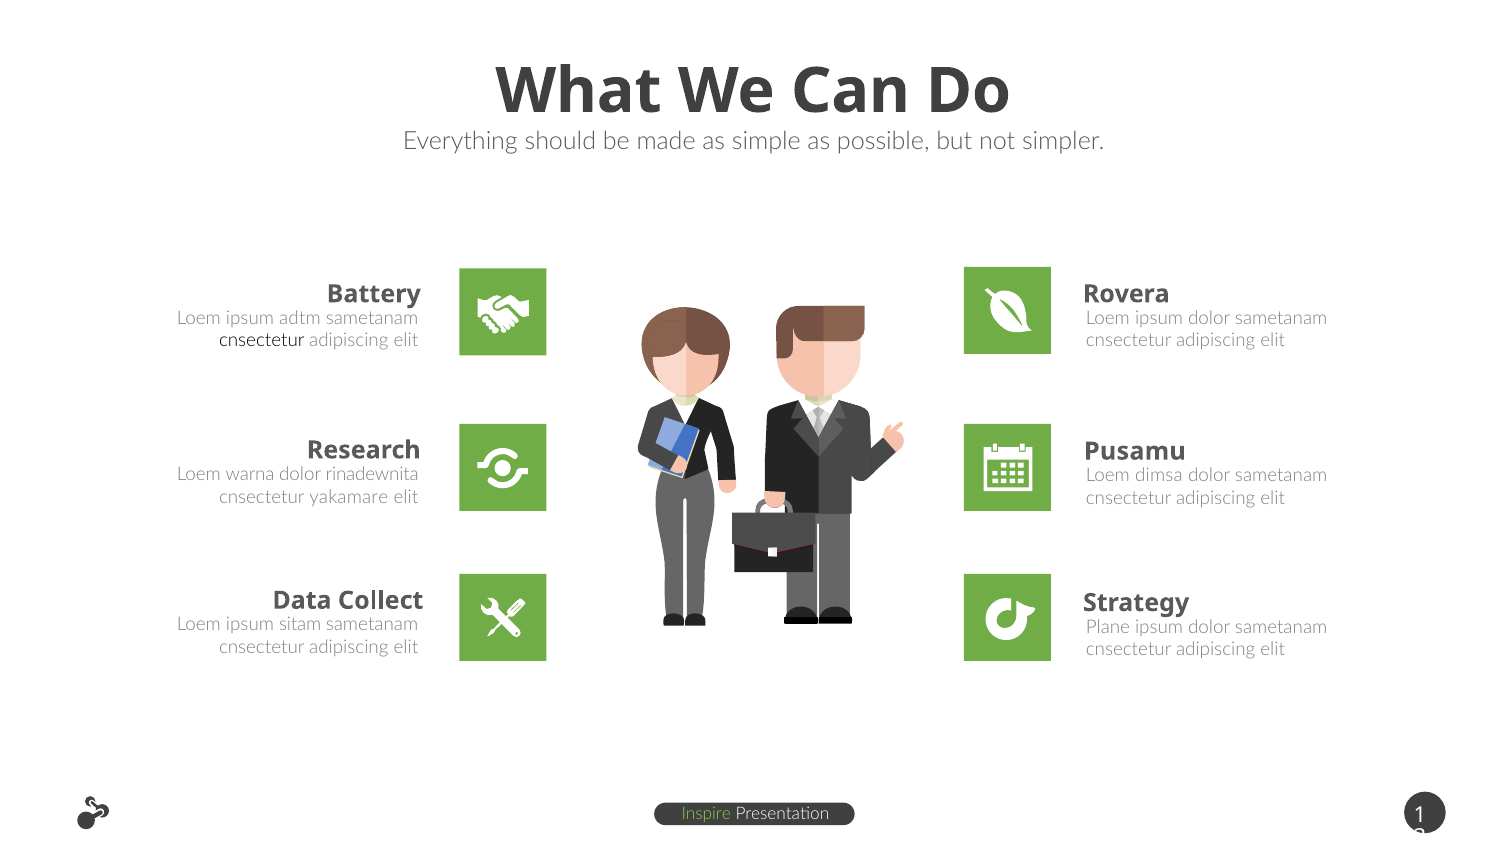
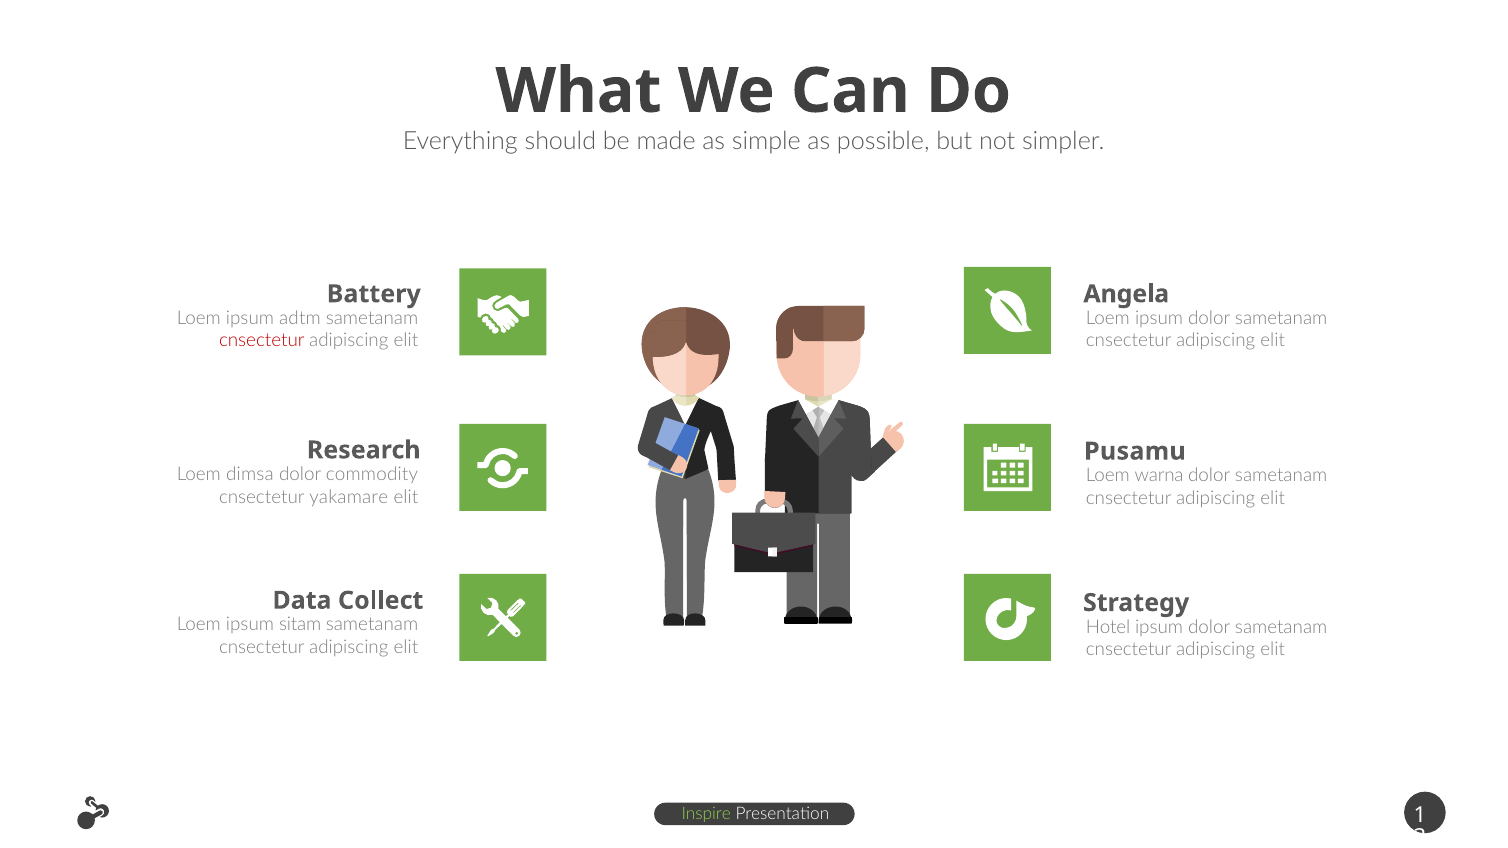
Rovera: Rovera -> Angela (1126, 294)
cnsectetur colour: black -> red (262, 341)
warna: warna -> dimsa (250, 474)
rinadewnita: rinadewnita -> commodity (372, 474)
dimsa: dimsa -> warna (1159, 476)
Plane: Plane -> Hotel (1108, 627)
